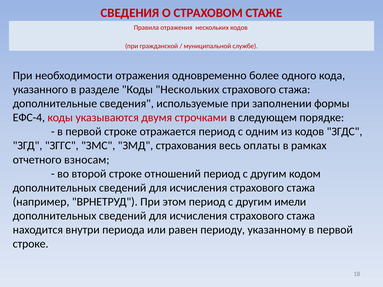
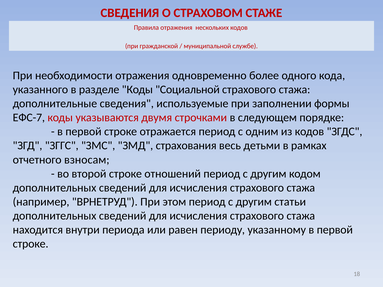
Коды Нескольких: Нескольких -> Социальной (188, 90)
ЕФС-4: ЕФС-4 -> ЕФС-7 (29, 118)
оплаты: оплаты -> детьми (262, 146)
имели: имели -> статьи (290, 202)
